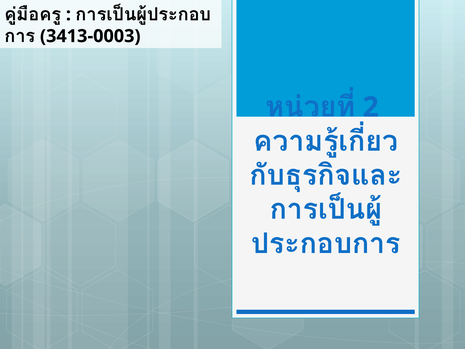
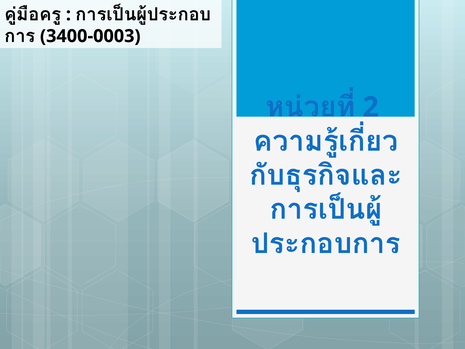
3413-0003: 3413-0003 -> 3400-0003 (90, 36)
